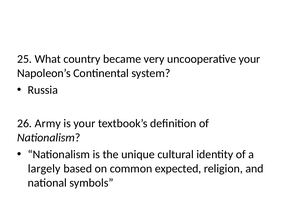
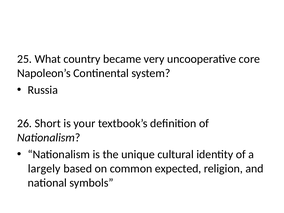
uncooperative your: your -> core (249, 59)
Army: Army -> Short (48, 123)
